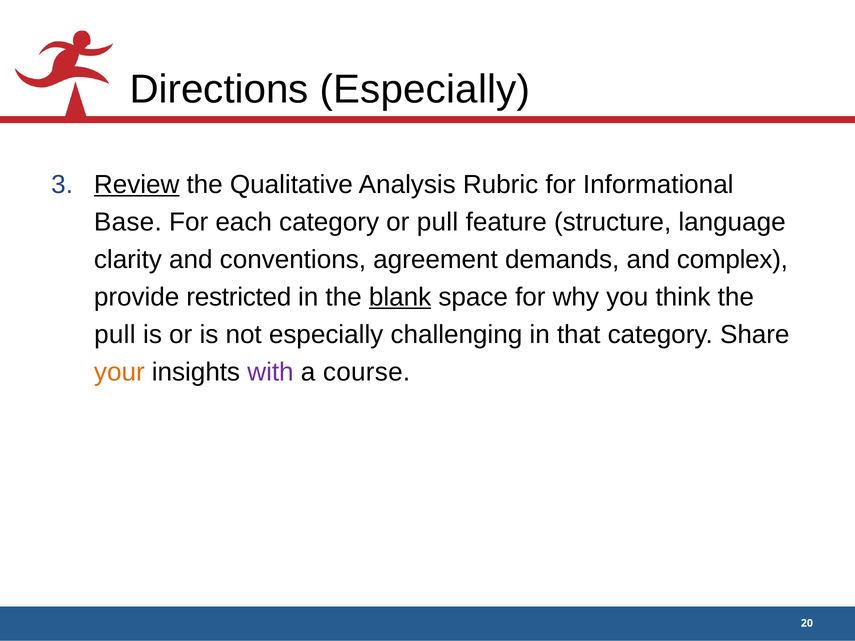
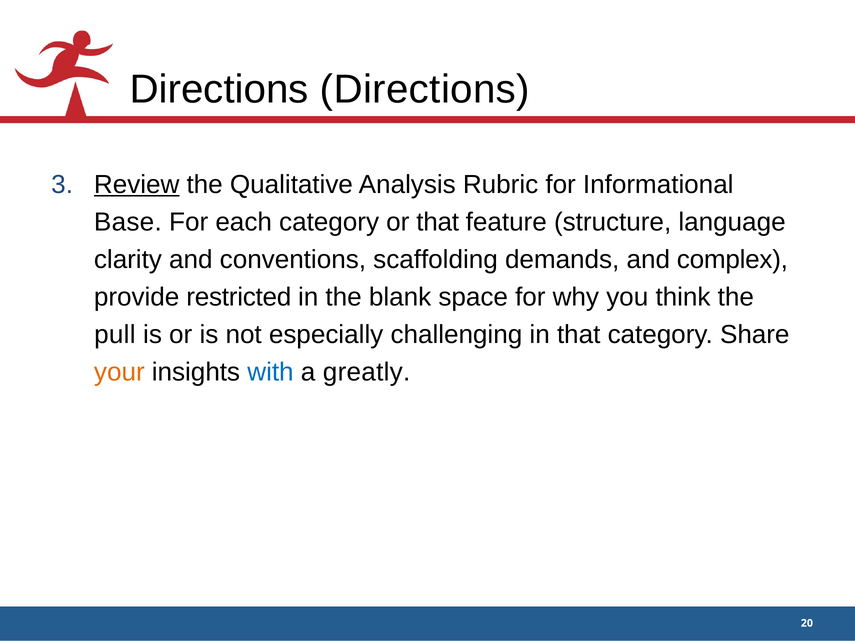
Directions Especially: Especially -> Directions (425, 90)
or pull: pull -> that (438, 222)
agreement: agreement -> scaffolding (436, 260)
blank underline: present -> none (400, 297)
with colour: purple -> blue (270, 373)
course: course -> greatly (367, 373)
